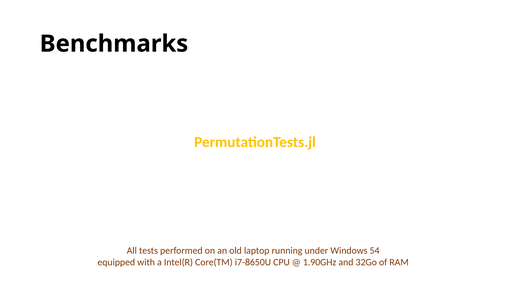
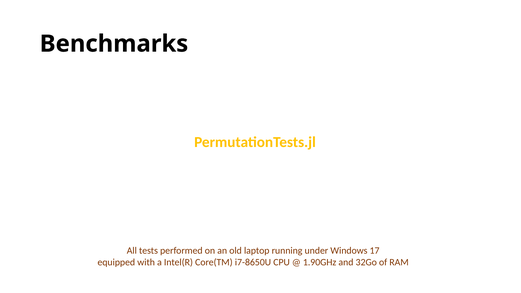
54: 54 -> 17 (375, 251)
